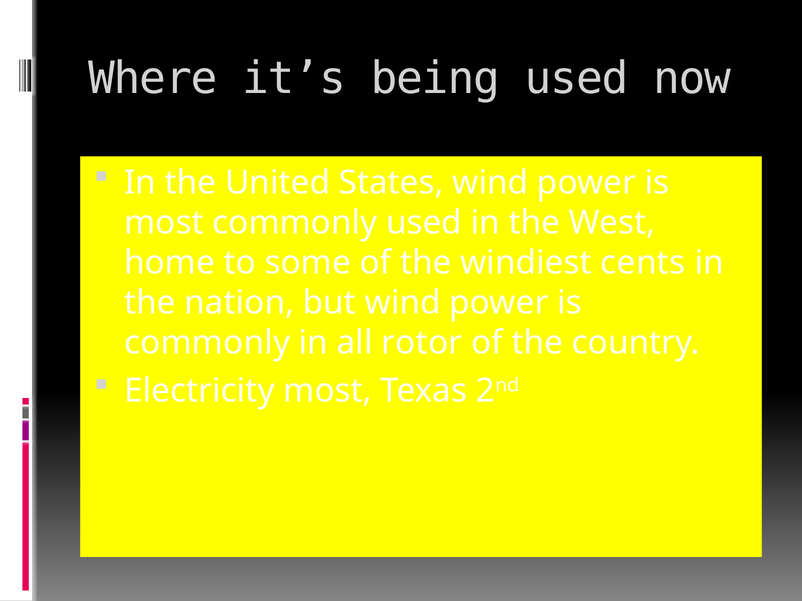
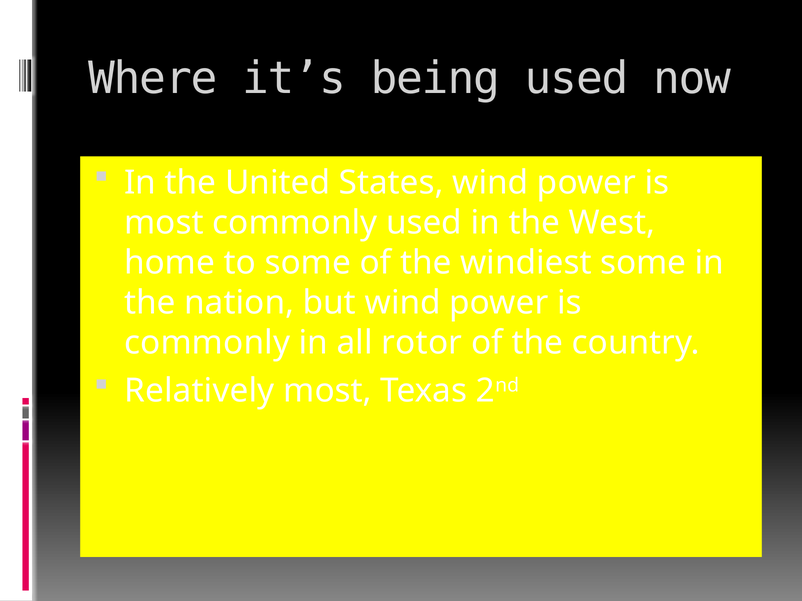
windiest cents: cents -> some (643, 263)
Electricity: Electricity -> Relatively (199, 391)
